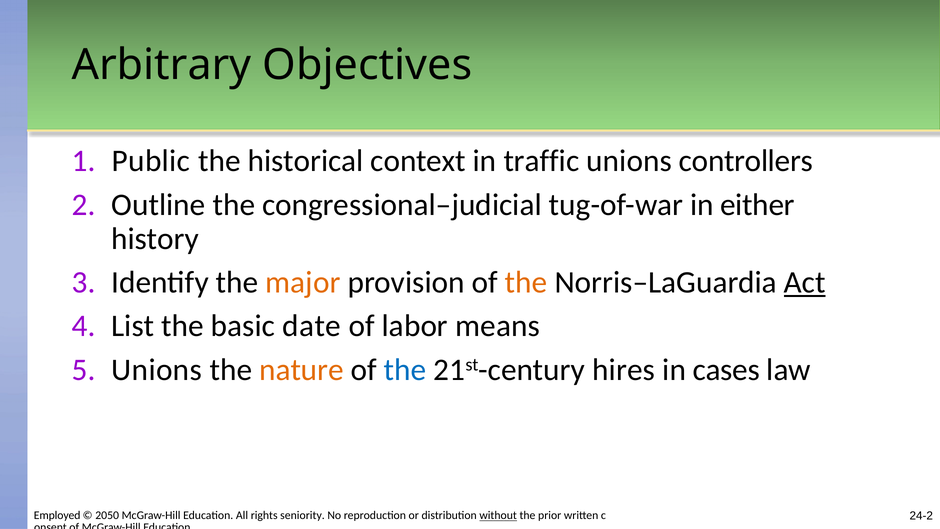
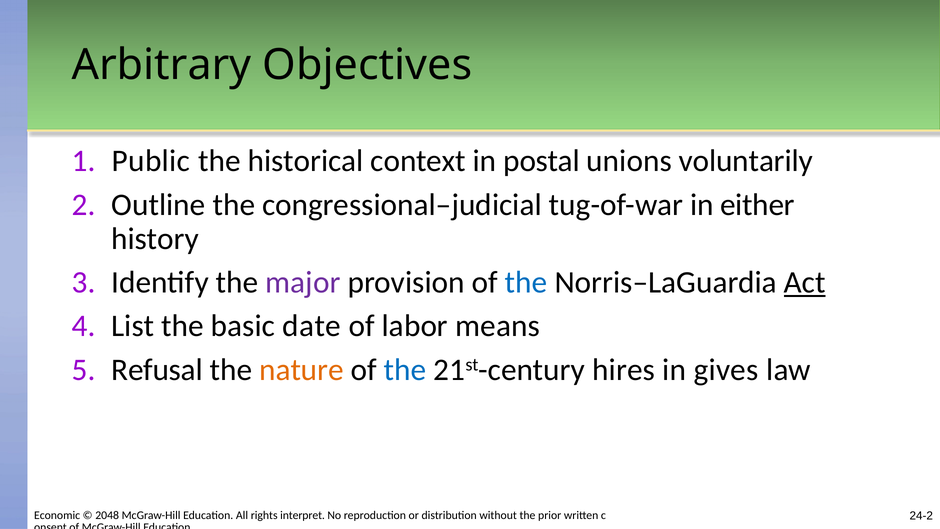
traffic: traffic -> postal (542, 161)
controllers: controllers -> voluntarily (746, 161)
major colour: orange -> purple (303, 282)
the colour: orange -> blue (526, 282)
Unions: Unions -> Refusal (157, 370)
cases: cases -> gives (726, 370)
Employed: Employed -> Economic (57, 515)
2050: 2050 -> 2048 (107, 515)
seniority: seniority -> interpret (303, 515)
without underline: present -> none (498, 515)
